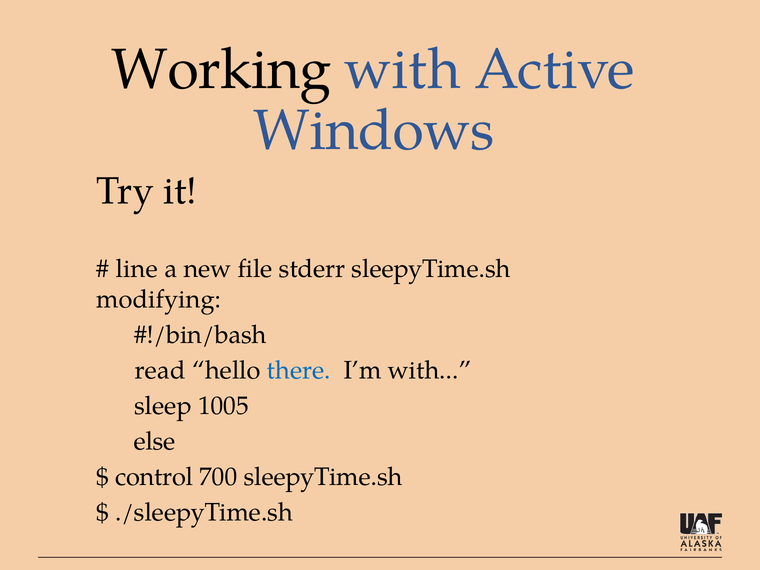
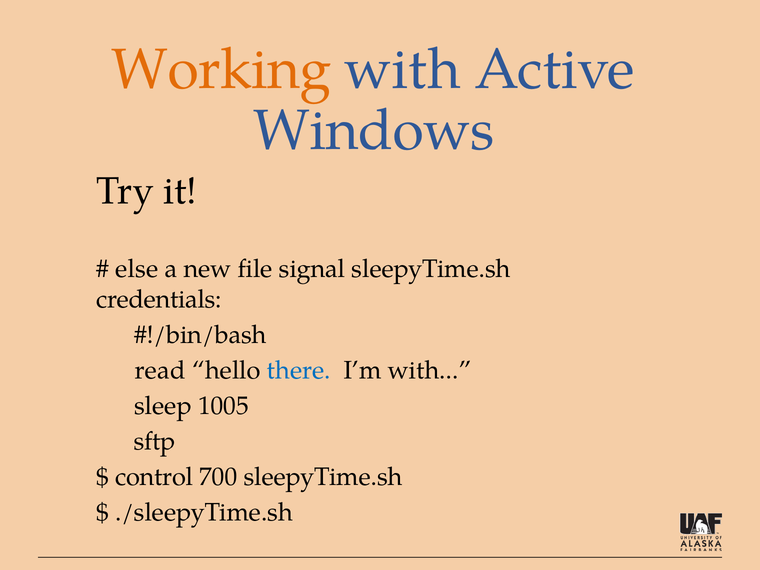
Working colour: black -> orange (221, 69)
line: line -> else (137, 269)
stderr: stderr -> signal (312, 269)
modifying: modifying -> credentials (159, 299)
else: else -> sftp (155, 441)
